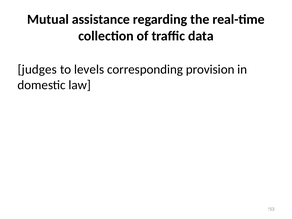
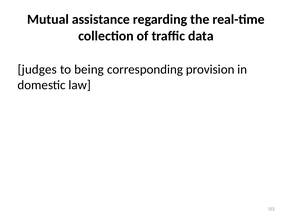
levels: levels -> being (89, 69)
